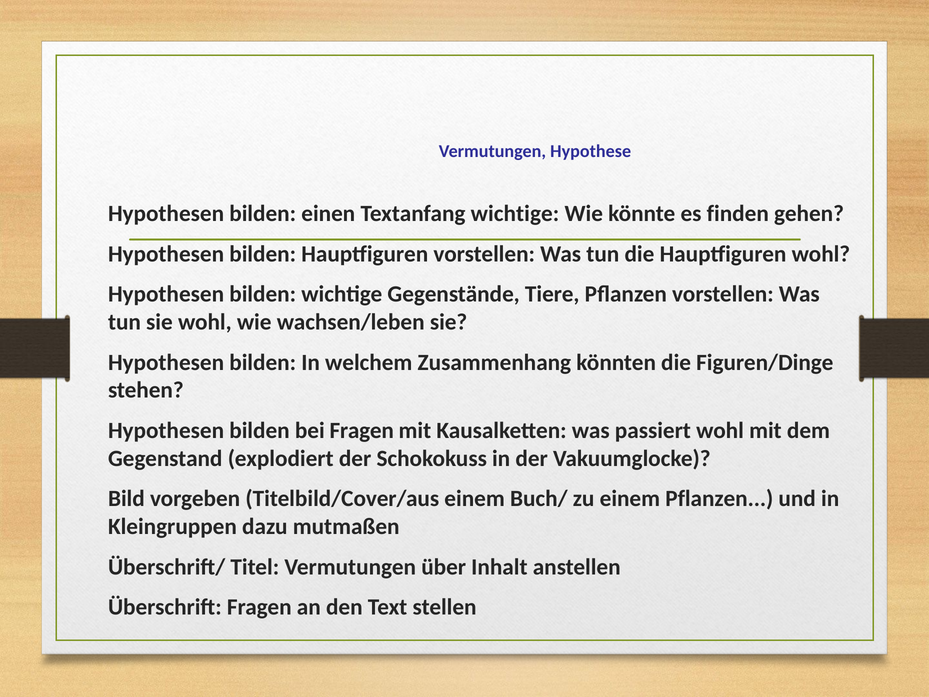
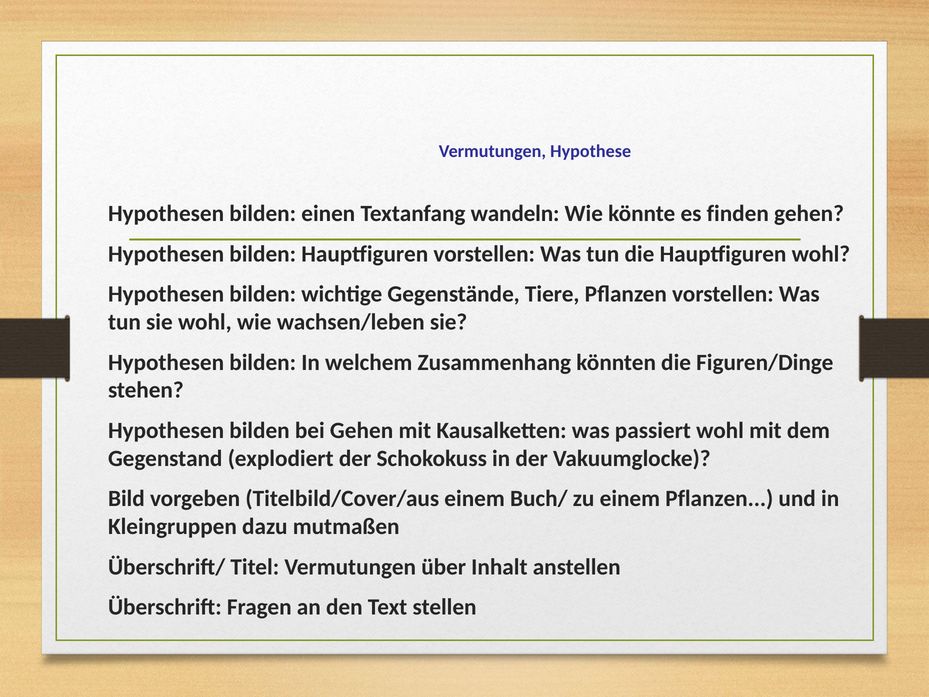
Textanfang wichtige: wichtige -> wandeln (515, 214)
bei Fragen: Fragen -> Gehen (362, 430)
